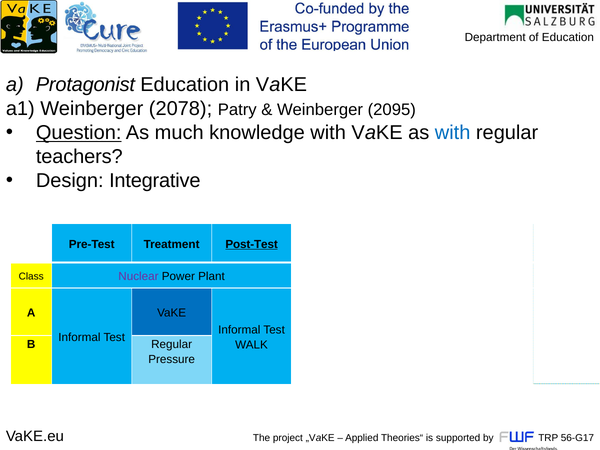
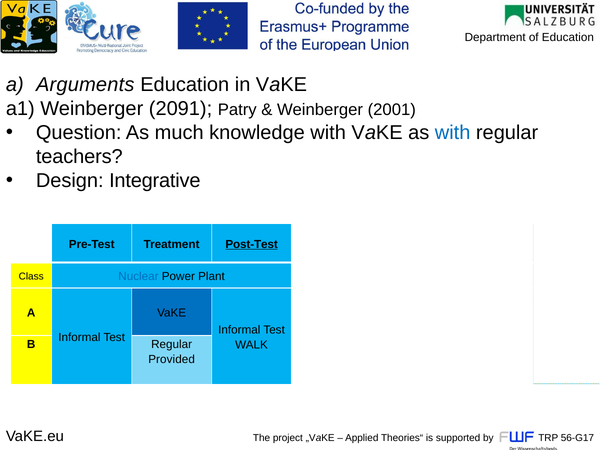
Protagonist: Protagonist -> Arguments (85, 85)
2078: 2078 -> 2091 (181, 109)
2095: 2095 -> 2001 (392, 110)
Question underline: present -> none (79, 133)
Nuclear colour: purple -> blue (138, 276)
Pressure: Pressure -> Provided (172, 359)
